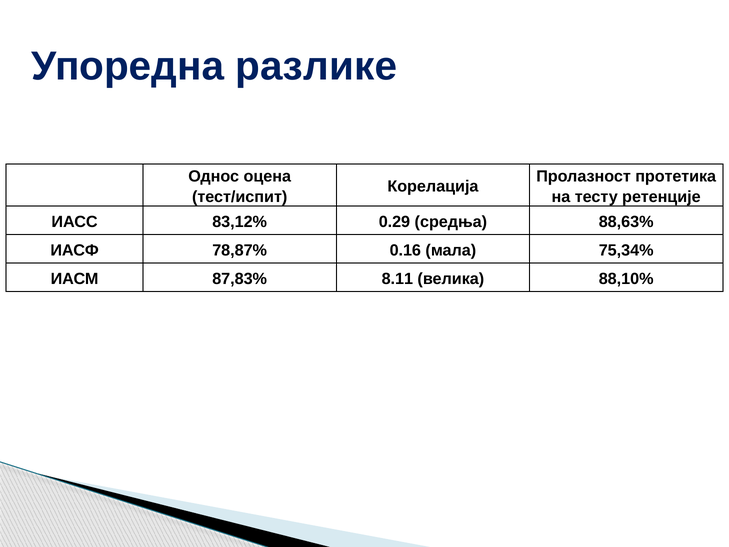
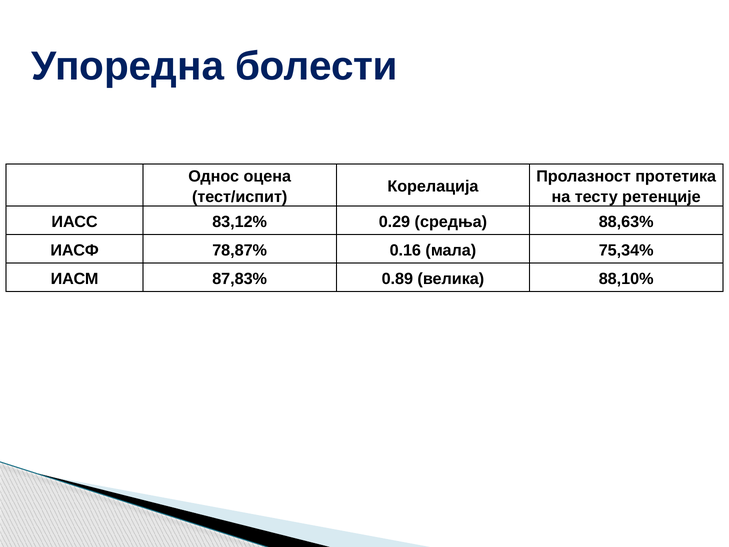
разлике: разлике -> болести (316, 67)
8.11: 8.11 -> 0.89 (397, 279)
